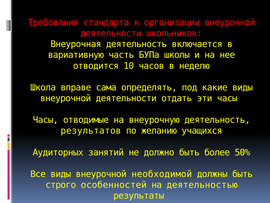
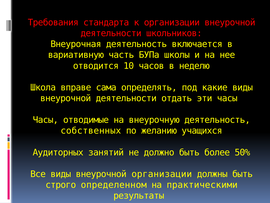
результатов: результатов -> собственных (91, 130)
внеурочной необходимой: необходимой -> организации (162, 174)
особенностей: особенностей -> определенном (114, 184)
деятельностью: деятельностью -> практическими (202, 184)
